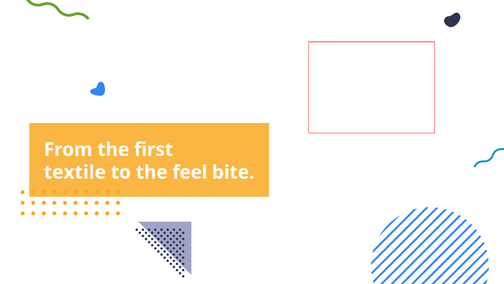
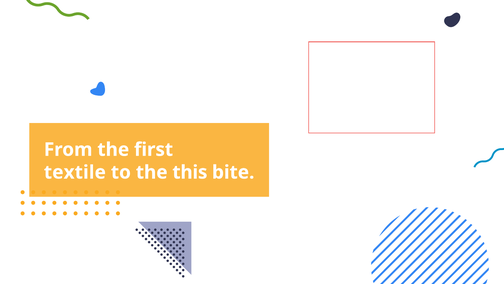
feel: feel -> this (190, 172)
